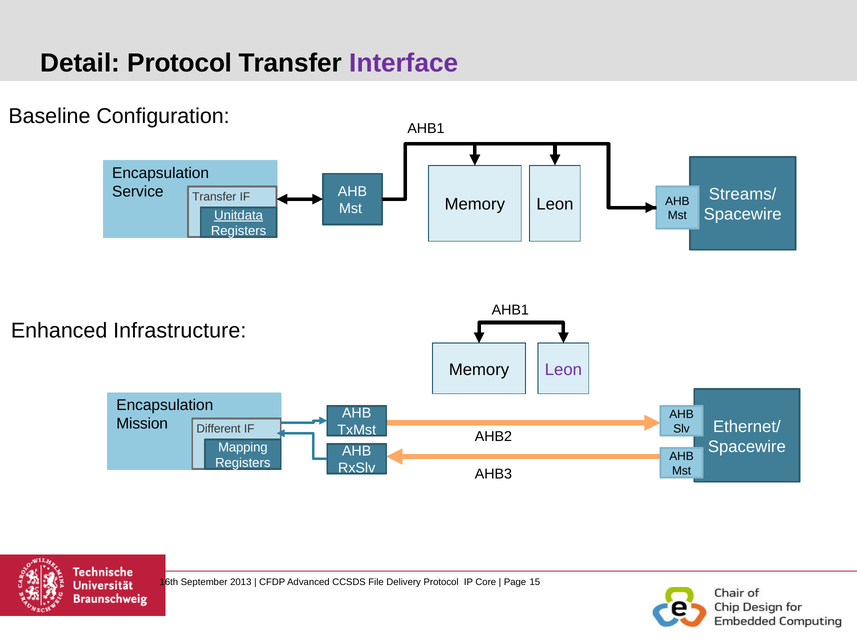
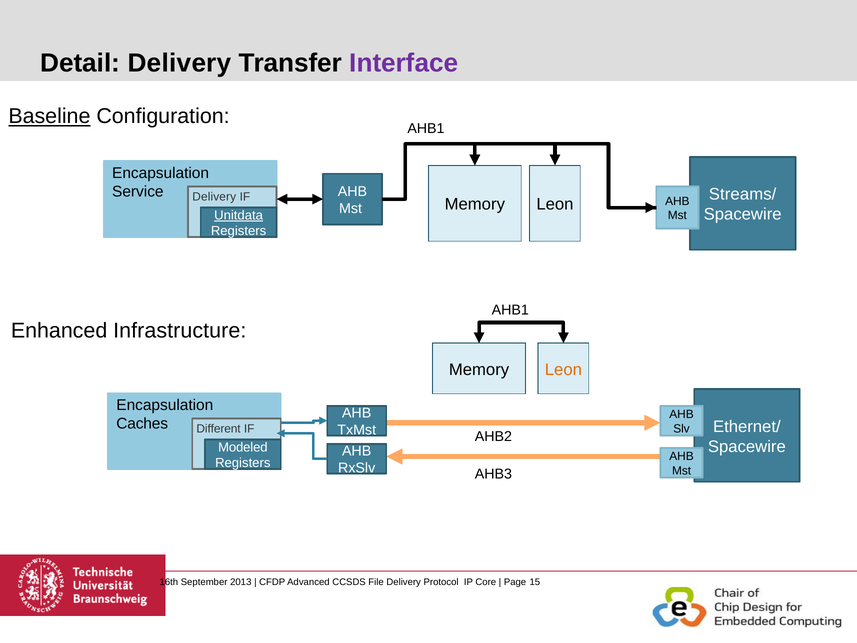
Detail Protocol: Protocol -> Delivery (179, 63)
Baseline underline: none -> present (49, 116)
Transfer: Transfer -> Delivery (214, 197)
Leon colour: purple -> orange (563, 369)
Mission: Mission -> Caches (142, 424)
Mapping: Mapping -> Modeled (243, 447)
